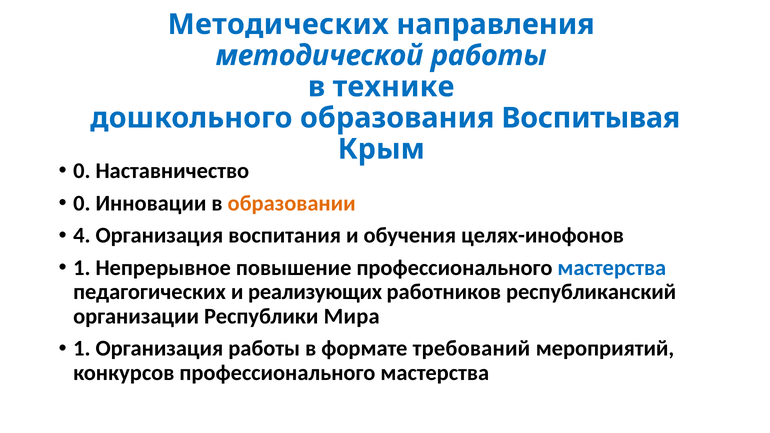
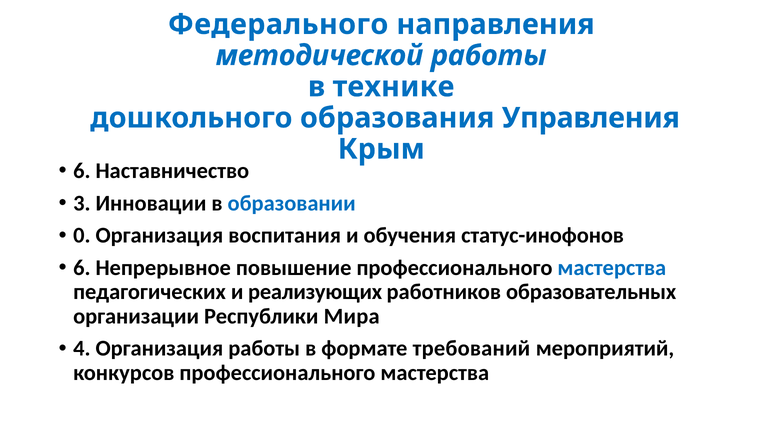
Методических: Методических -> Федерального (278, 24)
Воспитывая: Воспитывая -> Управления (591, 118)
0: 0 -> 6 (82, 171)
0: 0 -> 3 (82, 203)
образовании colour: orange -> blue (292, 203)
4: 4 -> 0 (82, 236)
целях-инофонов: целях-инофонов -> статус-инофонов (543, 236)
1: 1 -> 6 (82, 268)
республиканский: республиканский -> образовательных (591, 292)
1: 1 -> 4 (82, 349)
